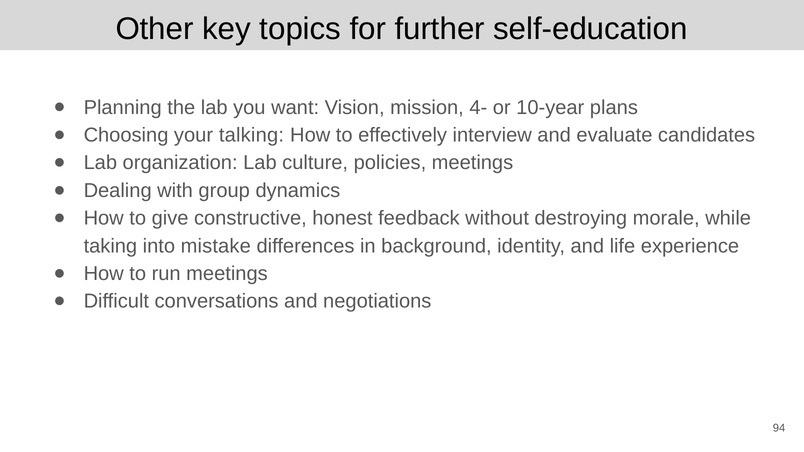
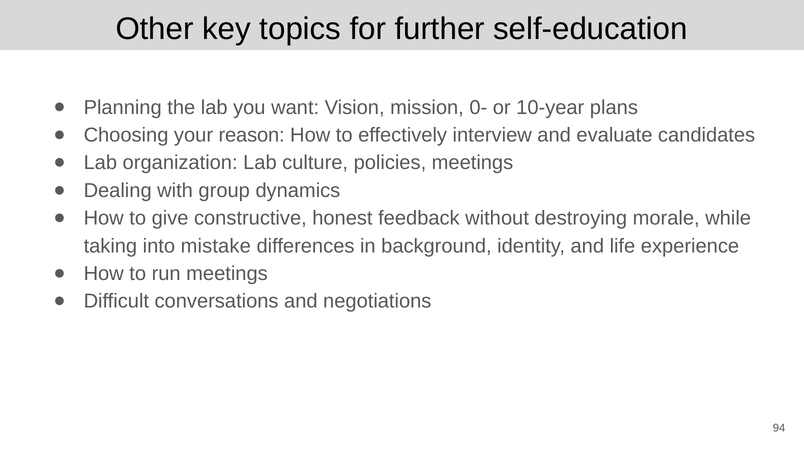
4-: 4- -> 0- (478, 107)
talking: talking -> reason (252, 135)
